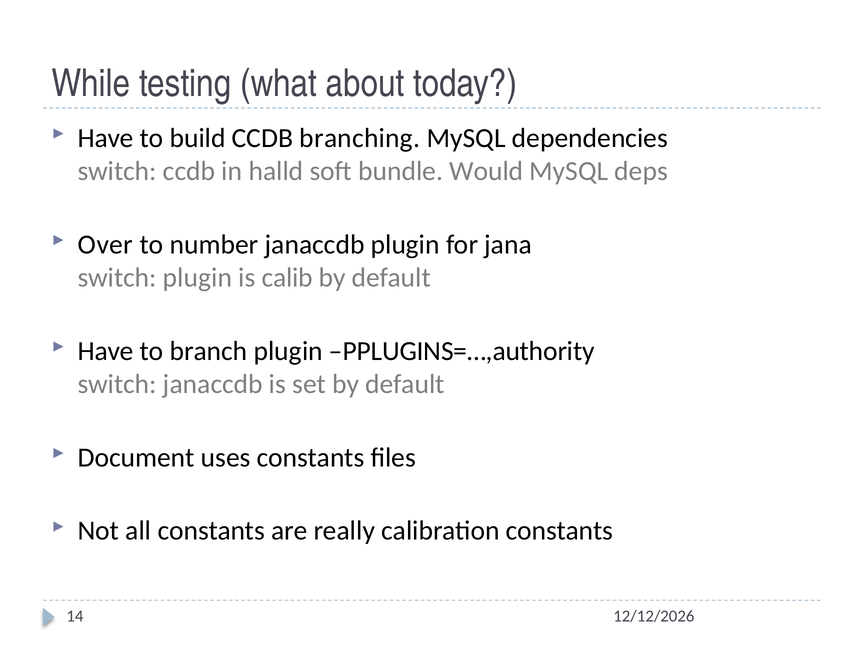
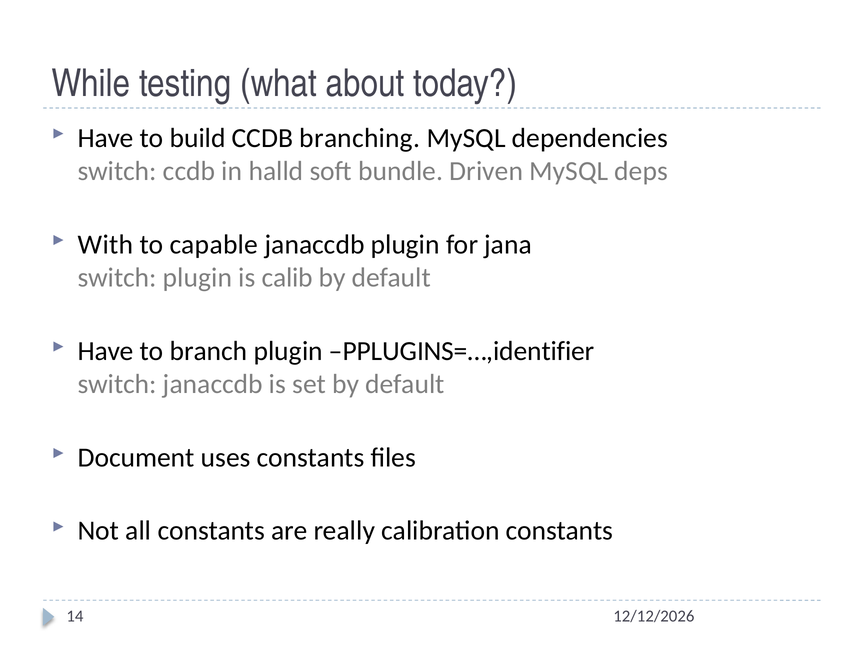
Would: Would -> Driven (486, 171)
Over: Over -> With (105, 244)
number: number -> capable (214, 244)
PPLUGINS=…,authority: PPLUGINS=…,authority -> PPLUGINS=…,identifier (462, 351)
